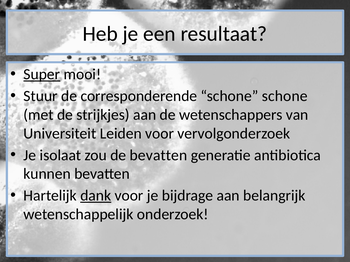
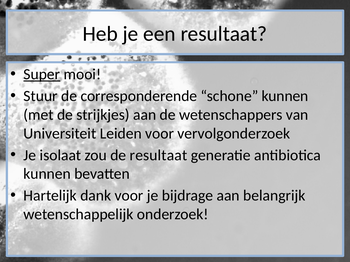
schone schone: schone -> kunnen (285, 96)
de bevatten: bevatten -> resultaat (158, 155)
dank underline: present -> none (96, 196)
